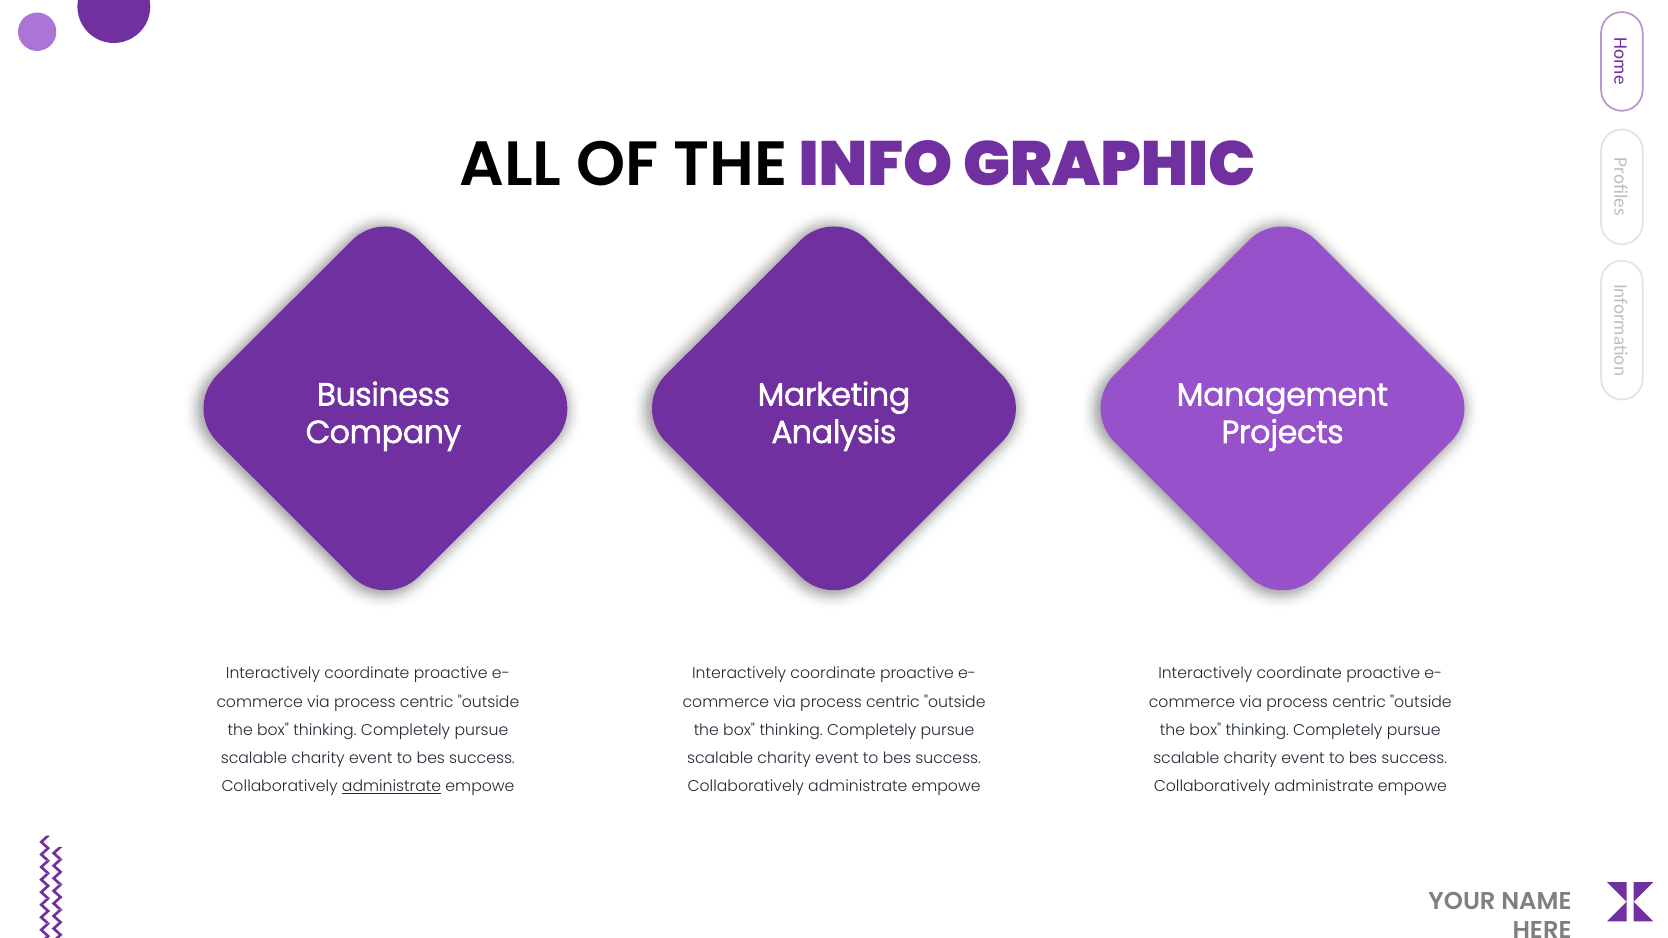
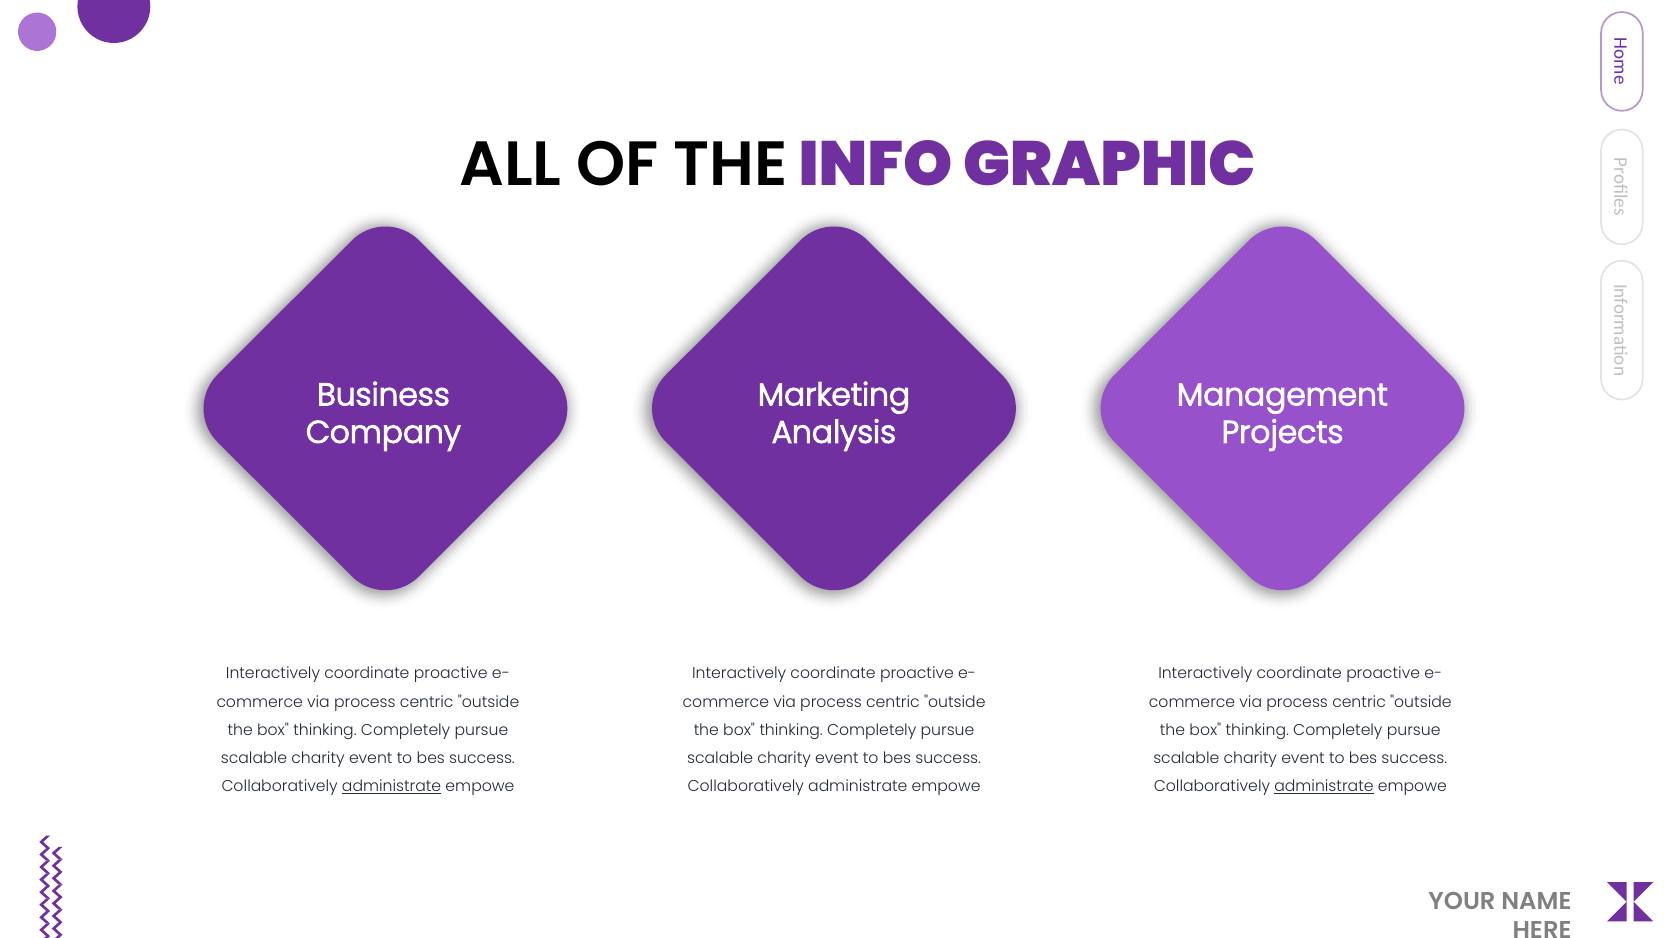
administrate underline: none -> present (1324, 787)
